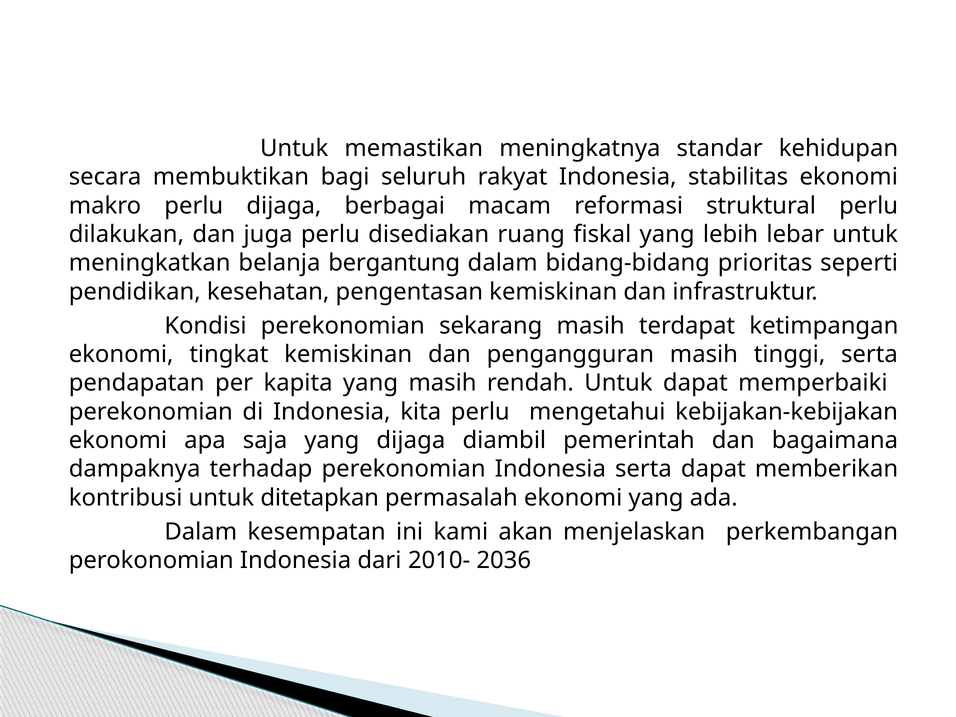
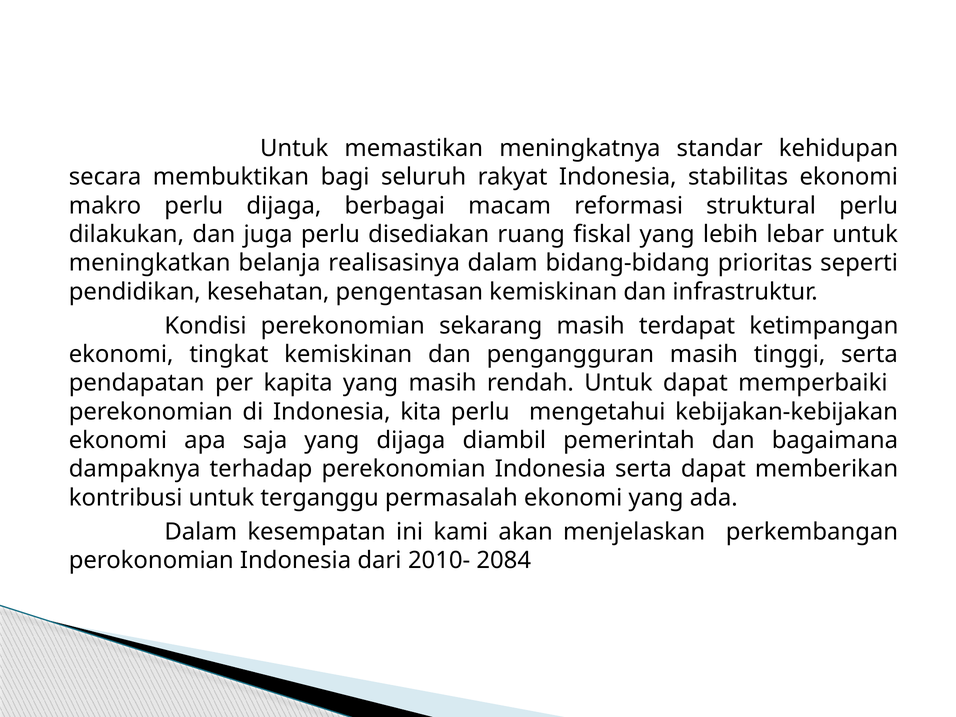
bergantung: bergantung -> realisasinya (394, 263)
ditetapkan: ditetapkan -> terganggu (320, 498)
2036: 2036 -> 2084 (504, 560)
